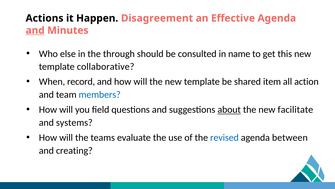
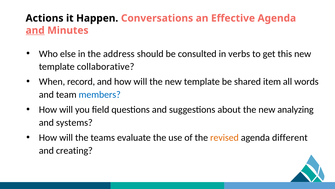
Disagreement: Disagreement -> Conversations (157, 18)
through: through -> address (119, 54)
name: name -> verbs (239, 54)
action: action -> words (306, 82)
about underline: present -> none (229, 109)
facilitate: facilitate -> analyzing (295, 109)
revised colour: blue -> orange (224, 137)
between: between -> different (290, 137)
